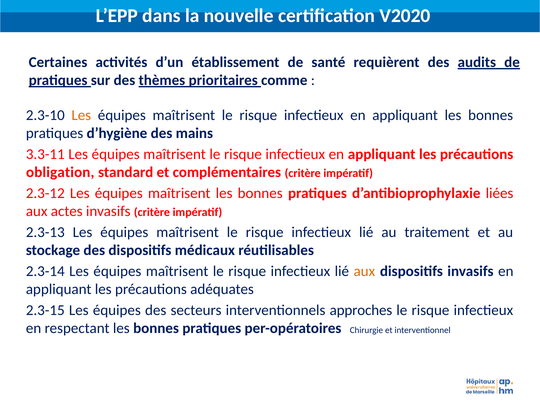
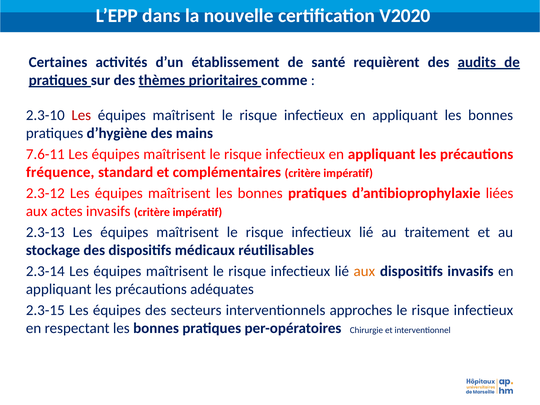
Les colour: orange -> red (81, 115)
3.3-11: 3.3-11 -> 7.6-11 (45, 154)
obligation: obligation -> fréquence (60, 172)
